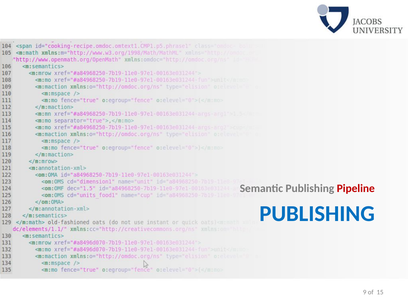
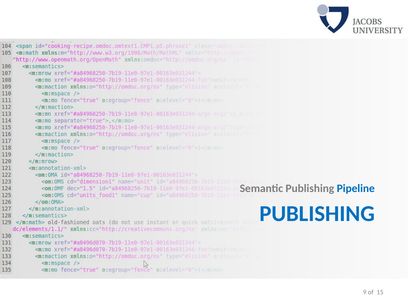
Pipeline colour: red -> blue (356, 189)
